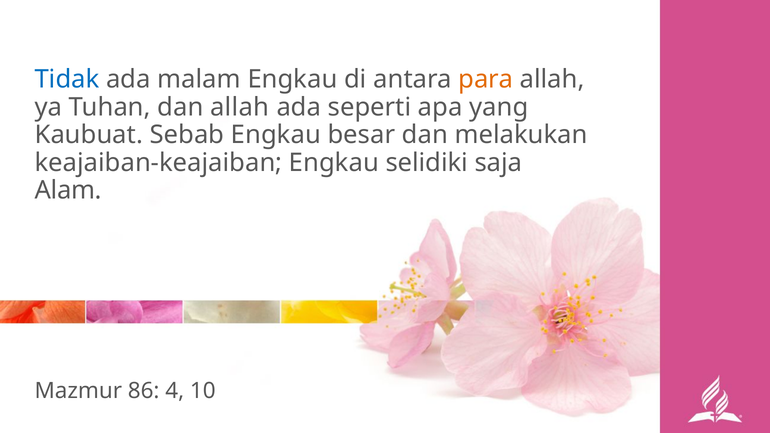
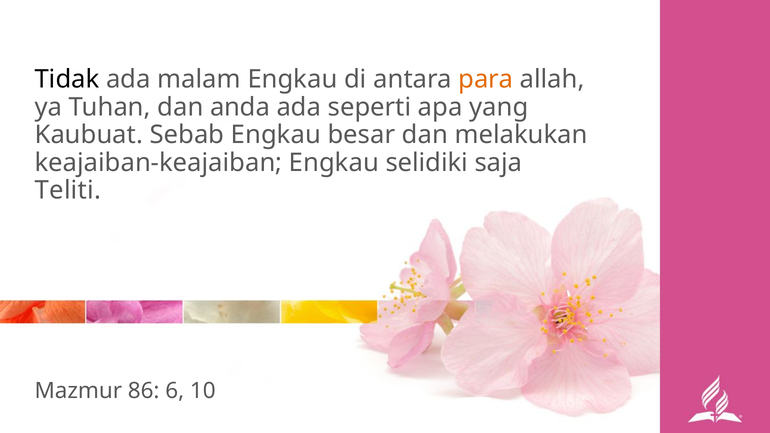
Tidak colour: blue -> black (67, 80)
dan allah: allah -> anda (240, 107)
Alam: Alam -> Teliti (68, 190)
4: 4 -> 6 (175, 391)
